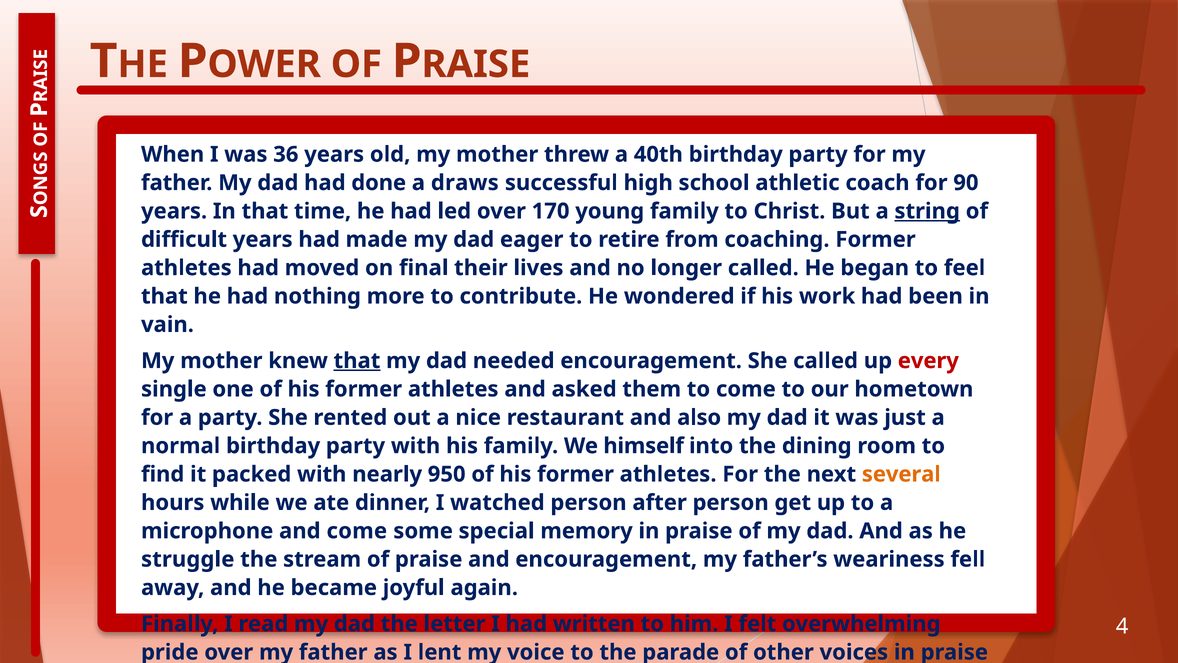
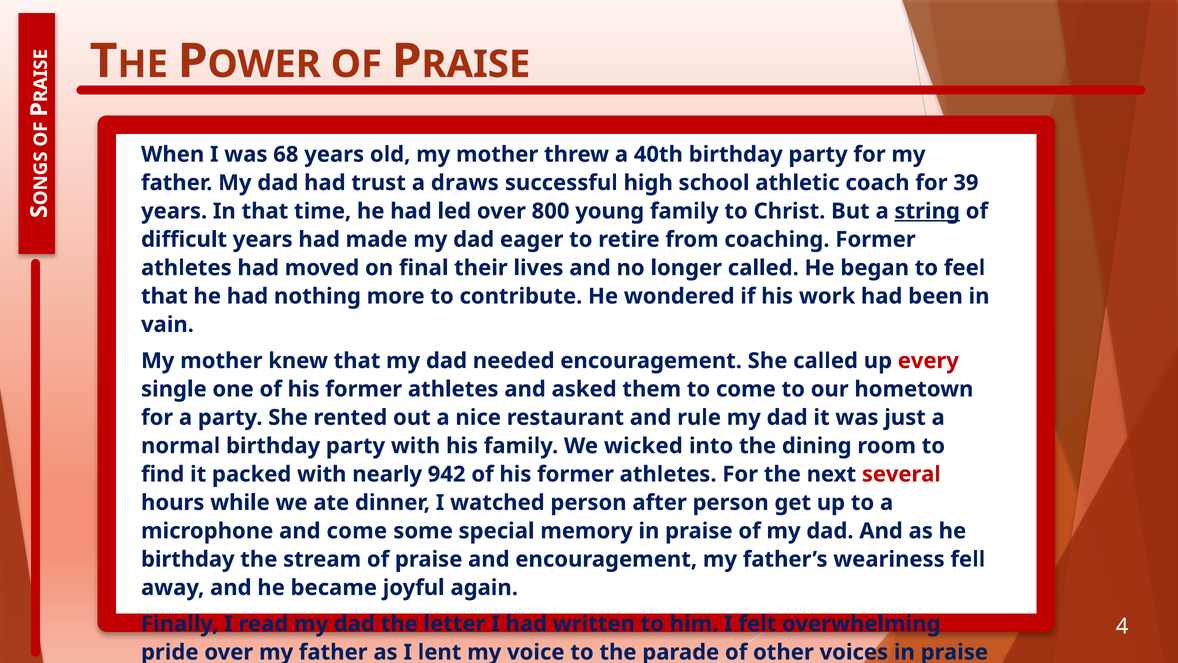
36: 36 -> 68 (286, 154)
done: done -> trust (379, 183)
90: 90 -> 39 (966, 183)
170: 170 -> 800 (551, 211)
that underline: present -> none (357, 361)
and also: also -> rule (699, 417)
himself: himself -> wicked (643, 446)
950: 950 -> 942 (447, 474)
several colour: orange -> red (901, 474)
struggle: struggle -> birthday (188, 559)
